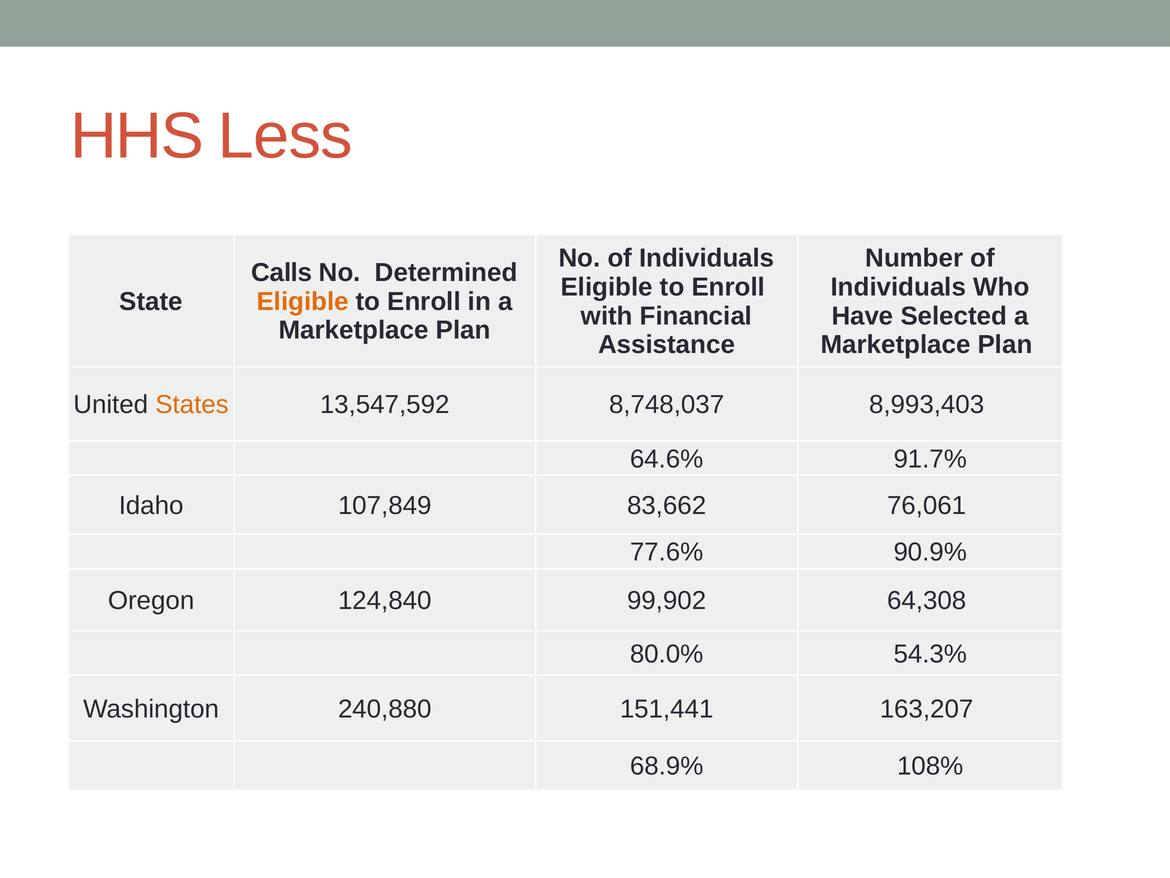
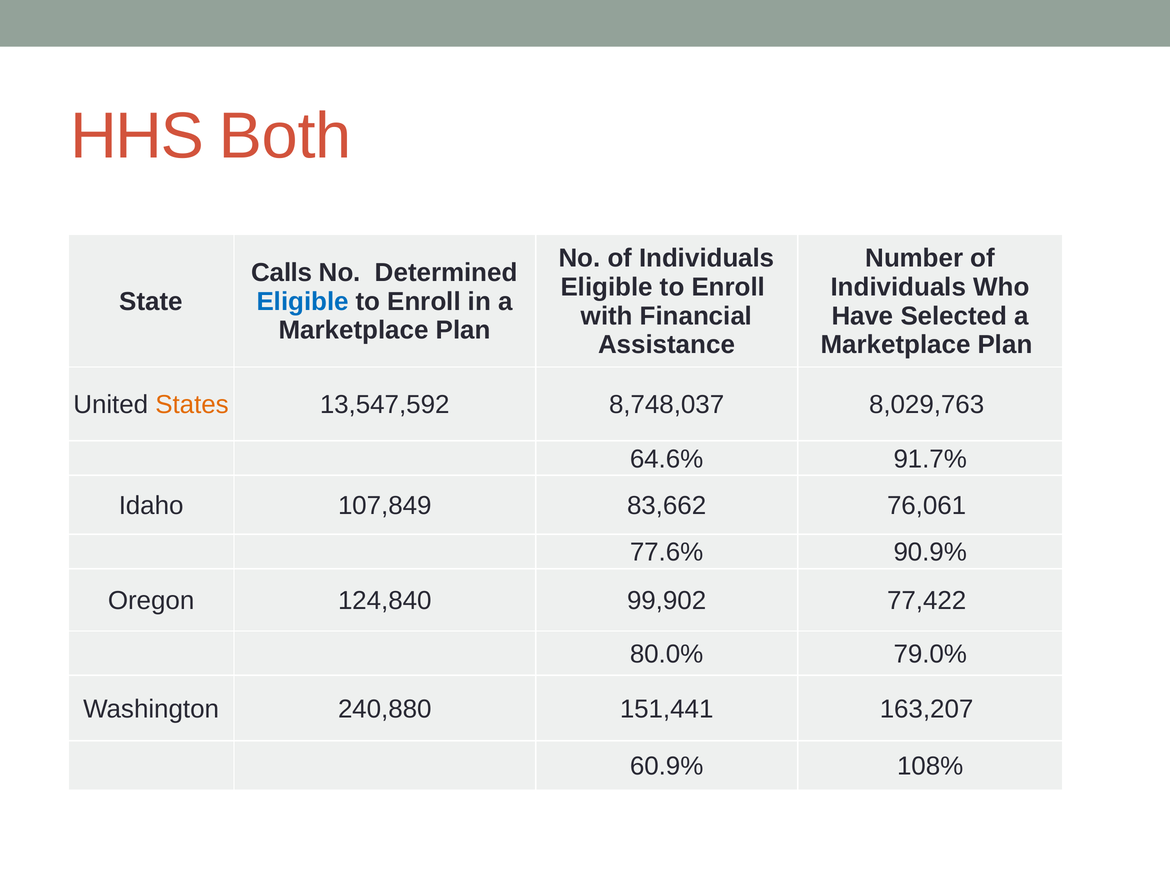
Less: Less -> Both (285, 136)
Eligible colour: orange -> blue (303, 301)
8,993,403: 8,993,403 -> 8,029,763 (927, 405)
64,308: 64,308 -> 77,422 (927, 600)
54.3%: 54.3% -> 79.0% (930, 654)
68.9%: 68.9% -> 60.9% (667, 766)
